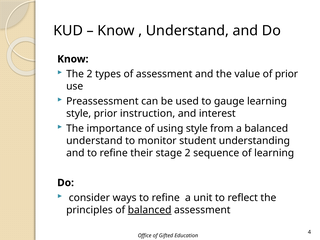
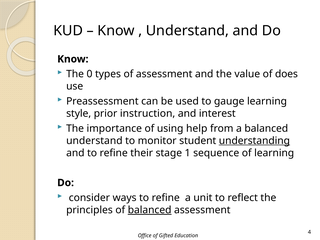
The 2: 2 -> 0 (90, 74)
of prior: prior -> does (286, 74)
using style: style -> help (197, 128)
understanding underline: none -> present (254, 141)
stage 2: 2 -> 1 (188, 153)
